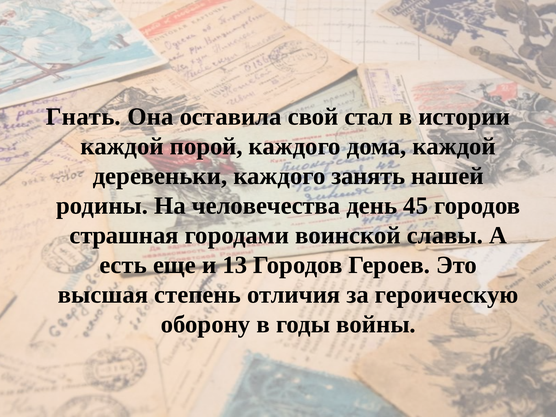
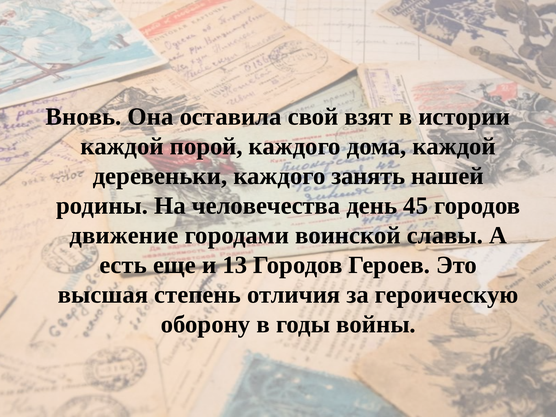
Гнать: Гнать -> Вновь (83, 117)
стал: стал -> взят (369, 117)
страшная: страшная -> движение (124, 235)
